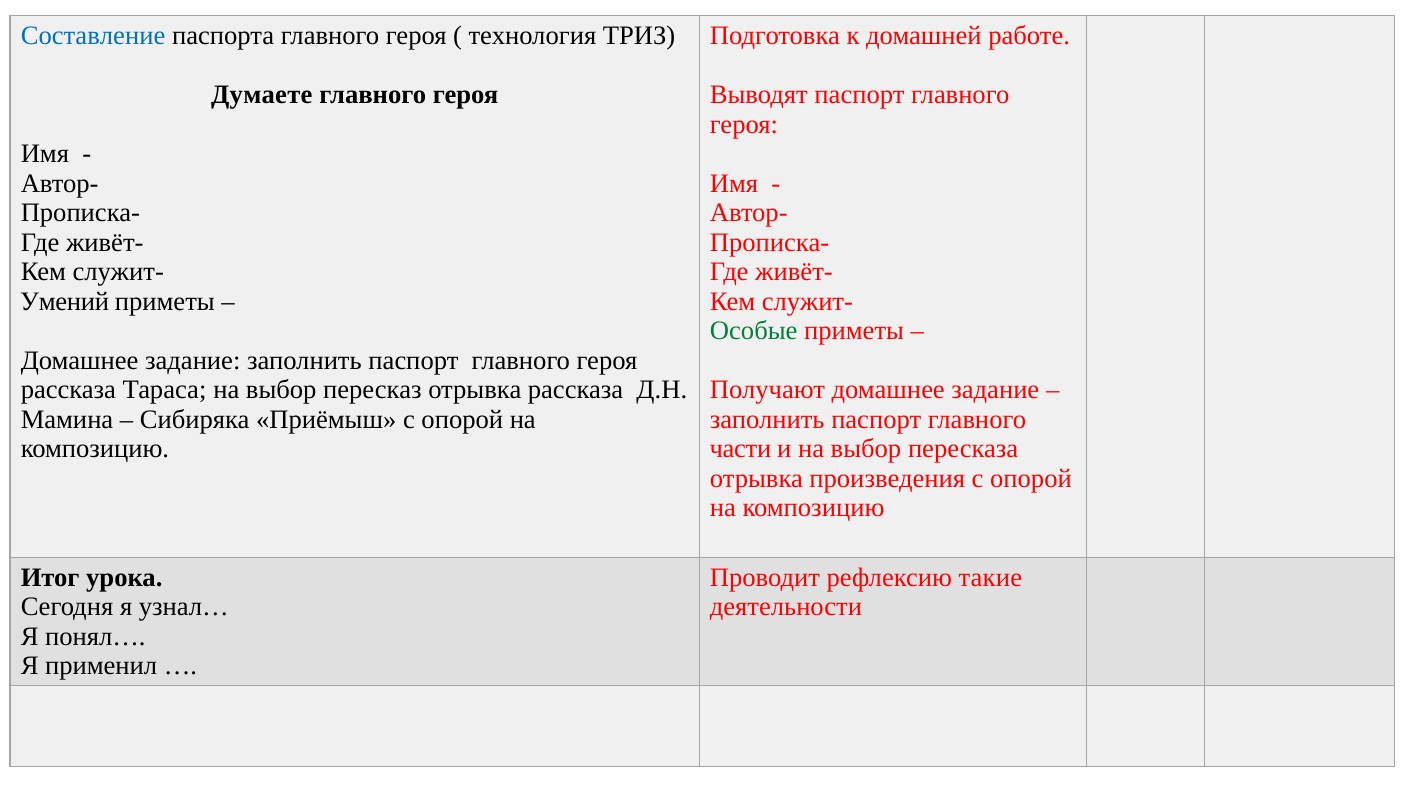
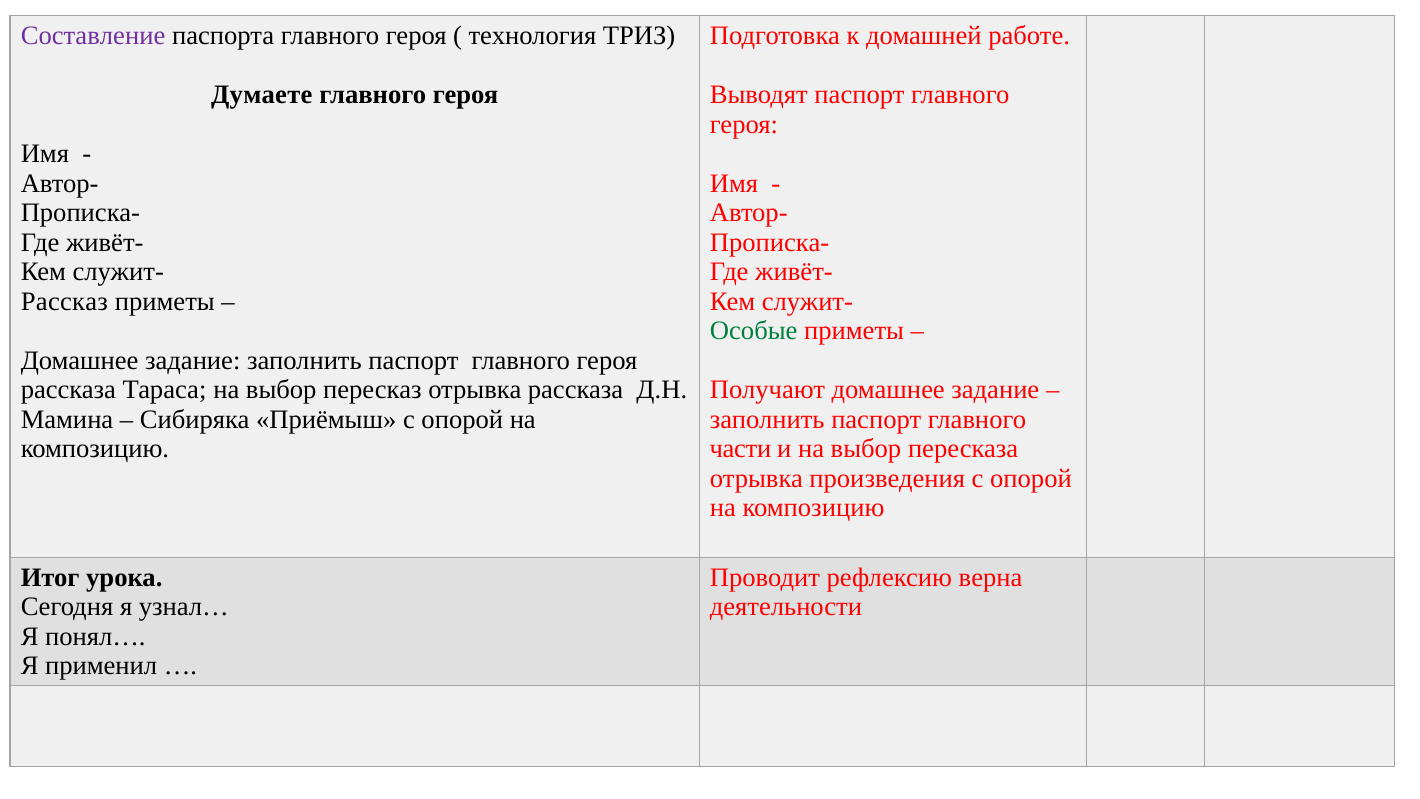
Составление colour: blue -> purple (93, 36)
Умений: Умений -> Рассказ (64, 301)
такие: такие -> верна (991, 577)
